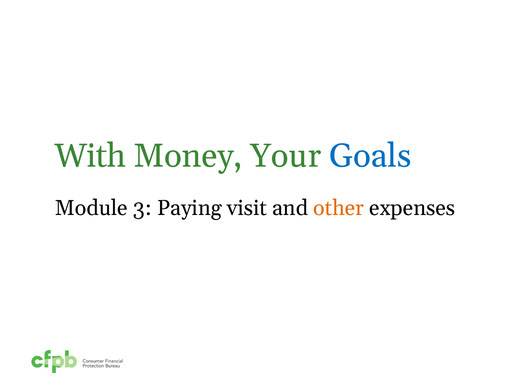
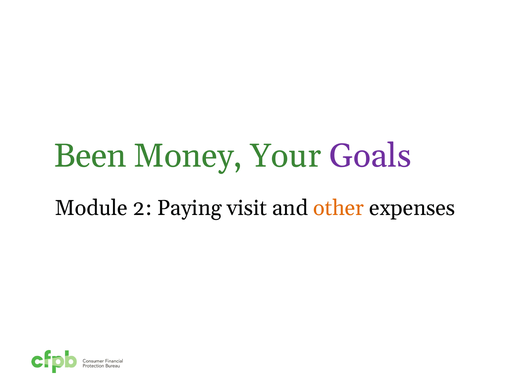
With: With -> Been (90, 156)
Goals colour: blue -> purple (370, 156)
3: 3 -> 2 (142, 208)
